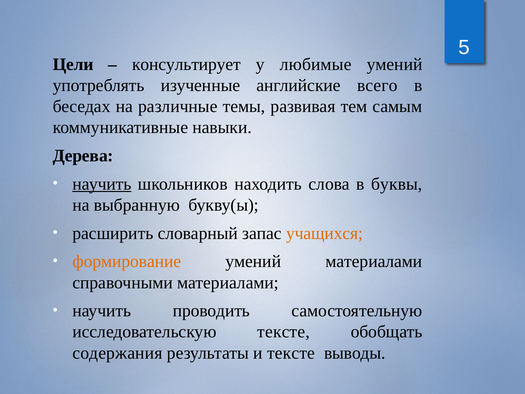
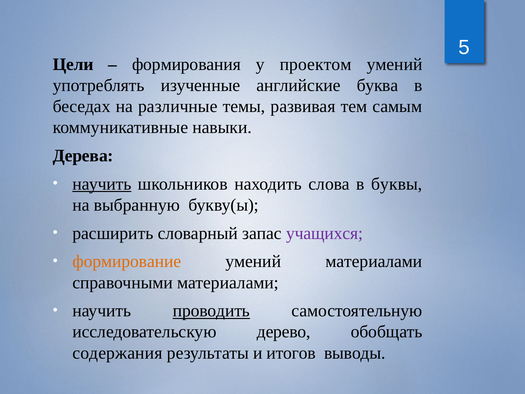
консультирует: консультирует -> формирования (186, 64)
любимые: любимые -> проектом (316, 64)
всего: всего -> буква (377, 85)
учащихся colour: orange -> purple (325, 233)
проводить underline: none -> present (211, 311)
исследовательскую тексте: тексте -> дерево (284, 332)
и тексте: тексте -> итогов (291, 353)
